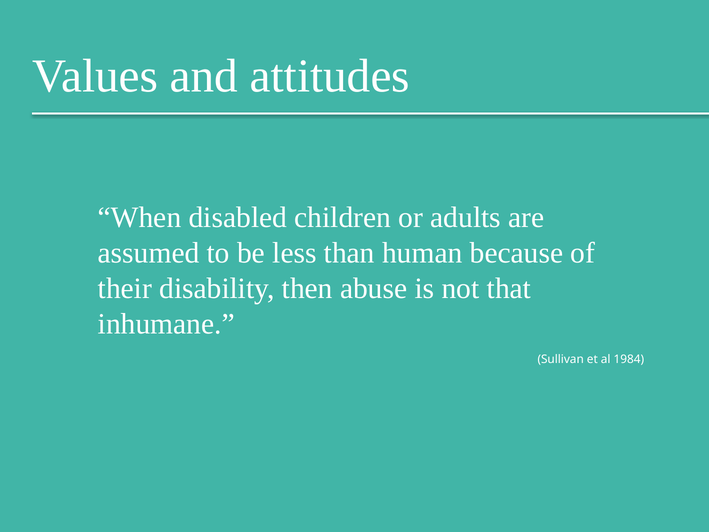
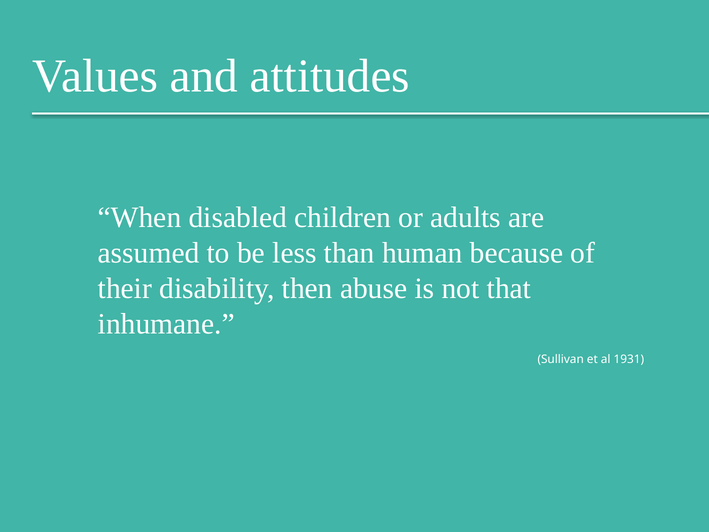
1984: 1984 -> 1931 (629, 359)
